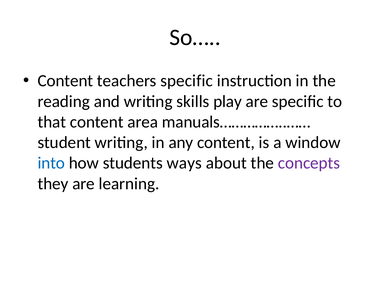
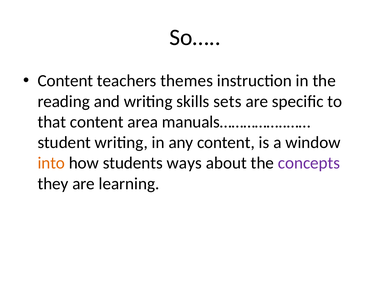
teachers specific: specific -> themes (187, 81)
play: play -> sets (227, 101)
into colour: blue -> orange (51, 163)
